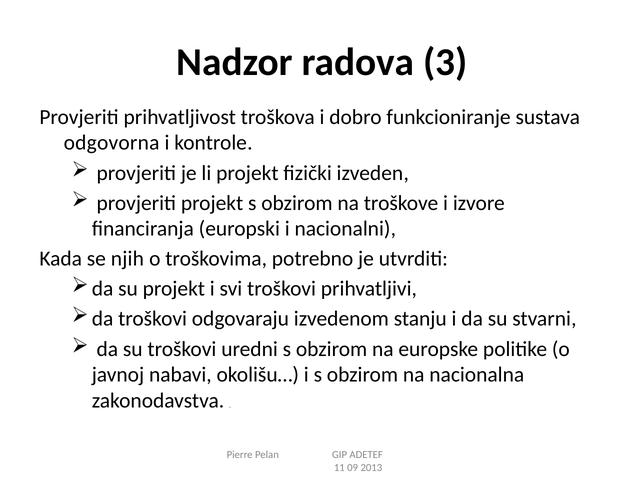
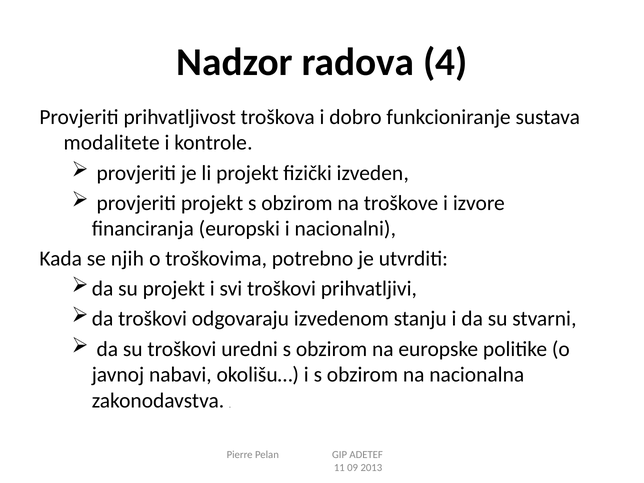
3: 3 -> 4 (445, 62)
odgovorna: odgovorna -> modalitete (112, 143)
